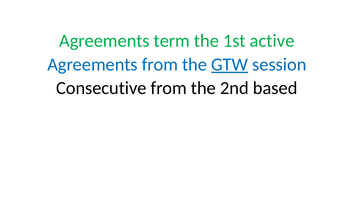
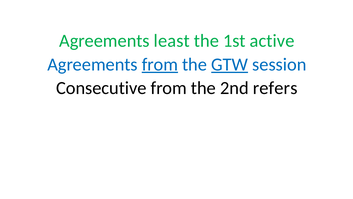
term: term -> least (172, 41)
from underline: none -> present (160, 64)
based: based -> refers (275, 88)
